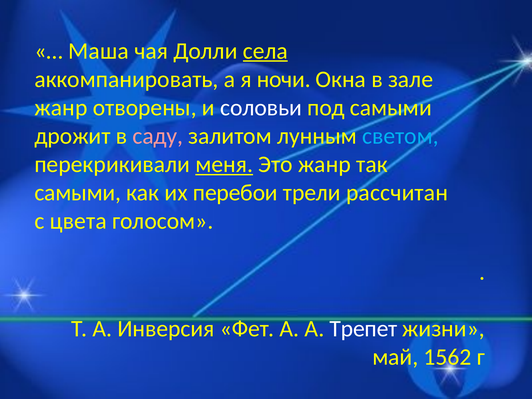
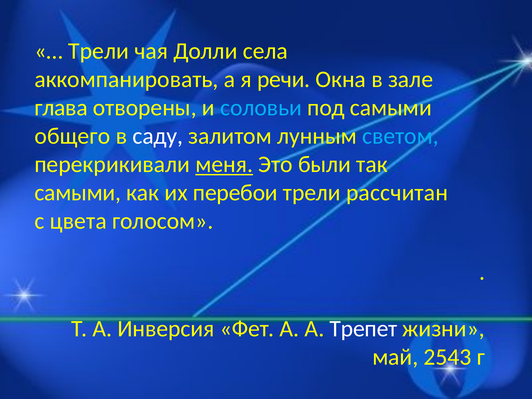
Маша: Маша -> Трели (99, 51)
села underline: present -> none (265, 51)
ночи: ночи -> речи (284, 79)
жанр: жанр -> глава (61, 108)
соловьи colour: white -> light blue (261, 108)
дрожит: дрожит -> общего (72, 136)
саду colour: pink -> white (158, 136)
Это жанр: жанр -> были (324, 164)
1562: 1562 -> 2543 (448, 357)
